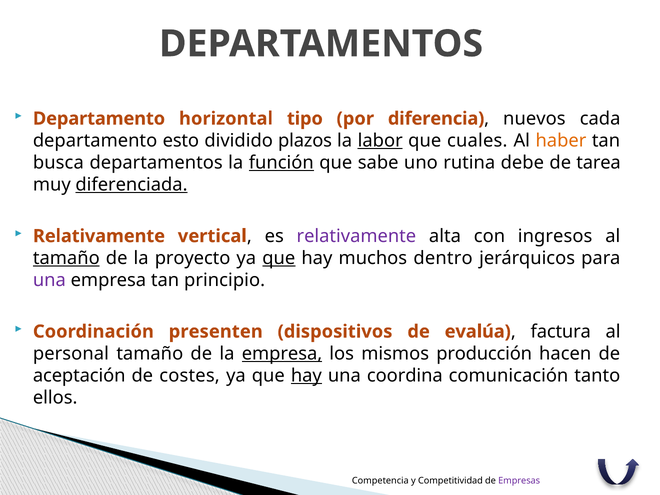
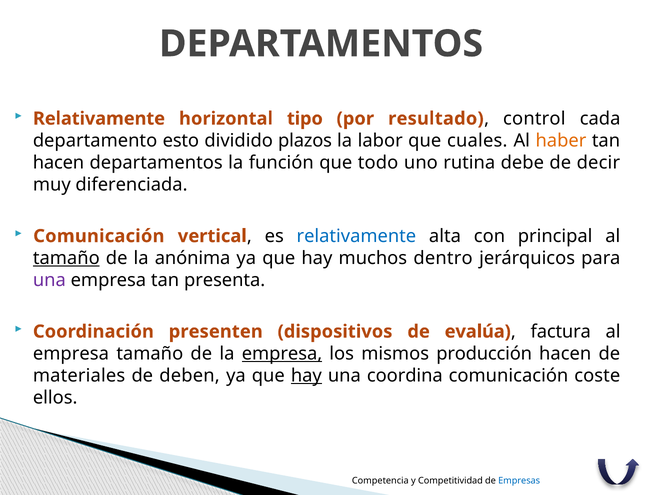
Departamento: Departamento -> Relativamente (99, 119)
diferencia: diferencia -> resultado (436, 119)
nuevos: nuevos -> control (534, 119)
labor underline: present -> none (380, 141)
busca: busca -> hacen (59, 163)
función underline: present -> none (281, 163)
sabe: sabe -> todo (378, 163)
tarea: tarea -> decir (598, 163)
diferenciada underline: present -> none (132, 185)
Relativamente: Relativamente -> Comunicación (99, 236)
relativamente colour: purple -> blue (356, 236)
ingresos: ingresos -> principal (555, 236)
proyecto: proyecto -> anónima (193, 258)
que underline: present -> none (279, 258)
principio: principio -> presenta (225, 280)
personal: personal -> empresa (71, 354)
aceptación: aceptación -> materiales (79, 376)
costes: costes -> deben (190, 376)
tanto: tanto -> coste (597, 376)
Empresas colour: purple -> blue (519, 481)
